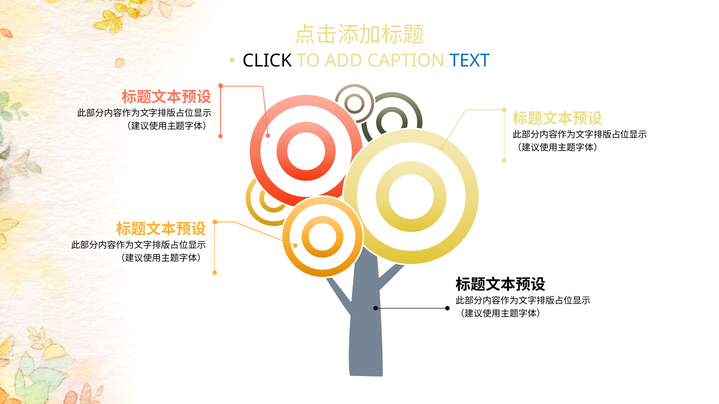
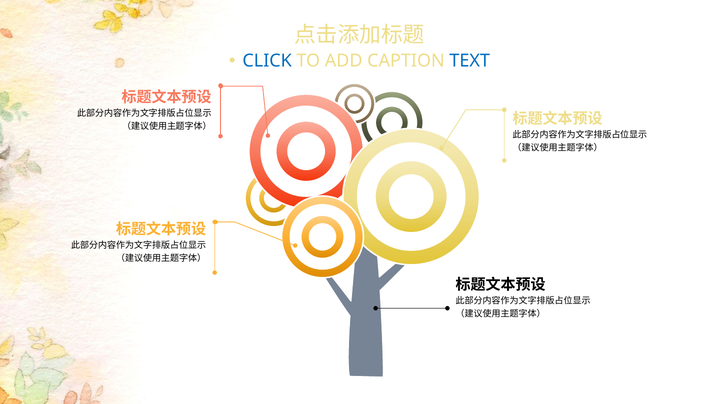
CLICK colour: black -> blue (267, 61)
